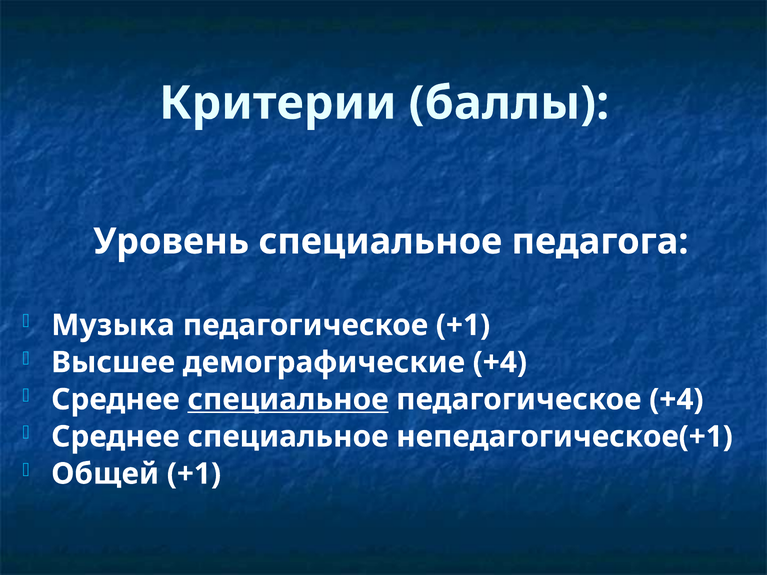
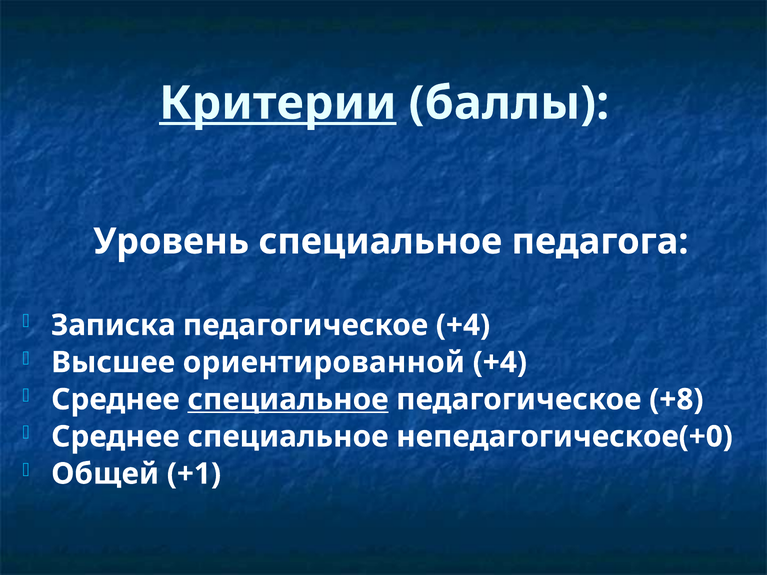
Критерии underline: none -> present (278, 103)
Музыка: Музыка -> Записка (113, 325)
педагогическое +1: +1 -> +4 (463, 325)
демографические: демографические -> ориентированной (324, 363)
педагогическое +4: +4 -> +8 (676, 400)
непедагогическое(+1: непедагогическое(+1 -> непедагогическое(+0 (564, 437)
